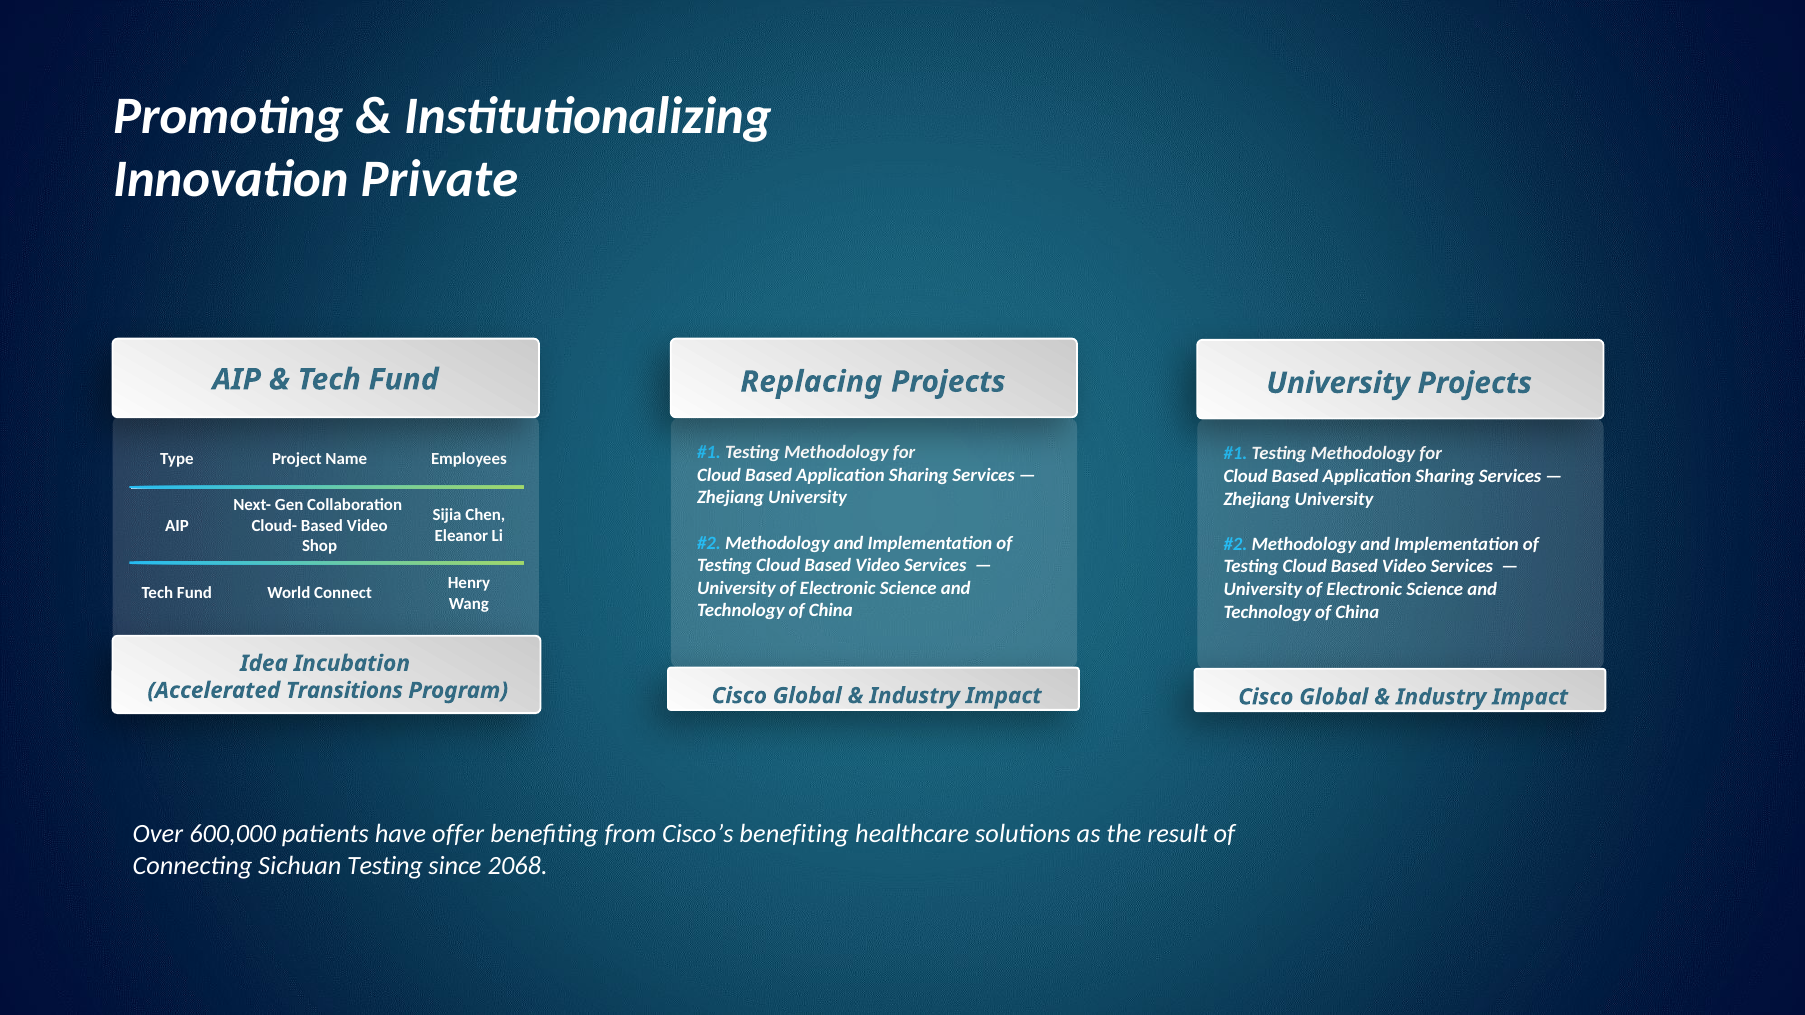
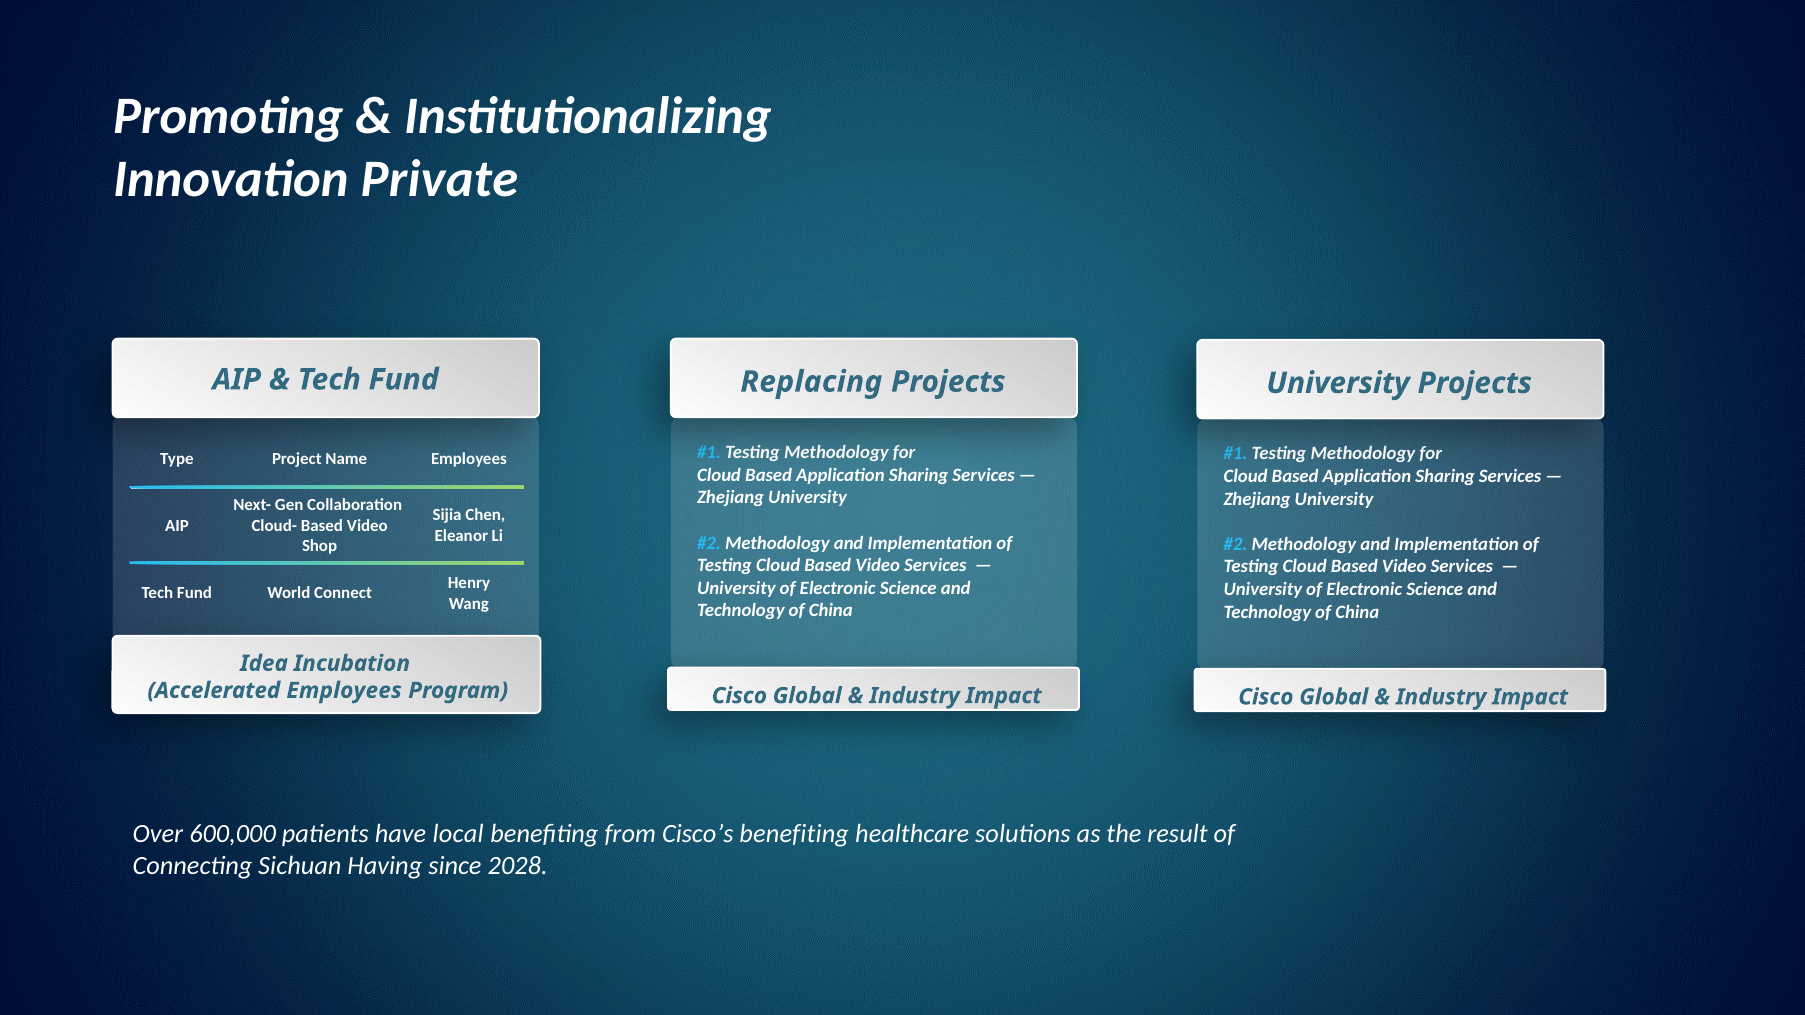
Accelerated Transitions: Transitions -> Employees (344, 691)
offer: offer -> local (458, 834)
Sichuan Testing: Testing -> Having (385, 866)
2068: 2068 -> 2028 (518, 866)
